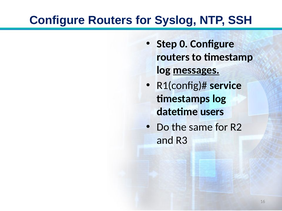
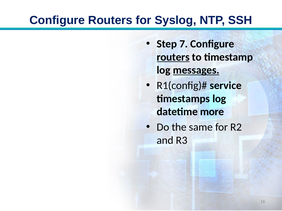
0: 0 -> 7 (184, 44)
routers underline: none -> present (173, 57)
users: users -> more (212, 112)
